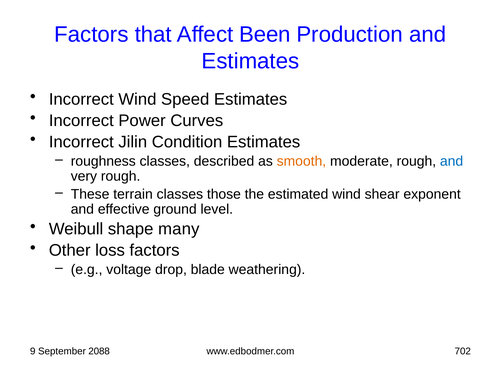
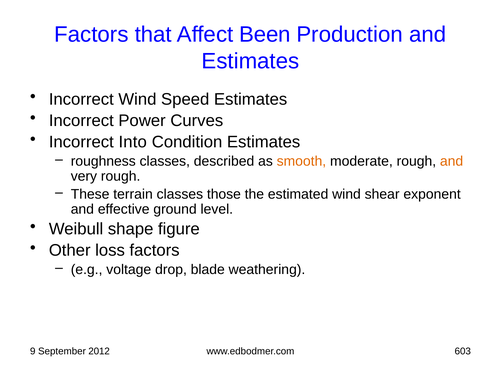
Jilin: Jilin -> Into (133, 142)
and colour: blue -> orange (452, 161)
many: many -> figure (179, 229)
2088: 2088 -> 2012 (99, 351)
702: 702 -> 603 (463, 351)
